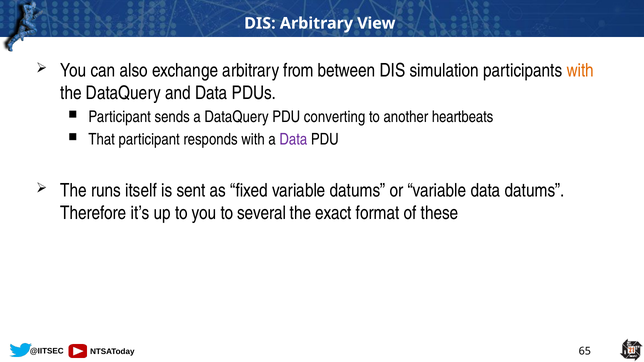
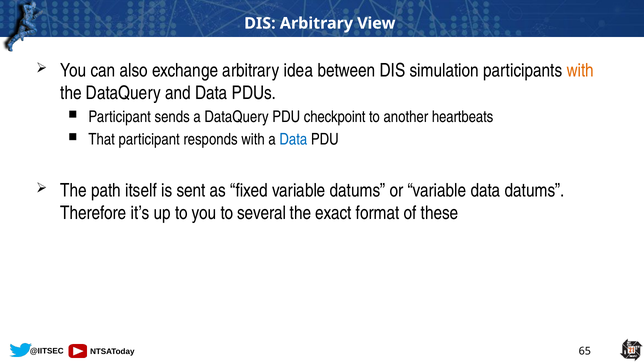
from: from -> idea (298, 71)
converting: converting -> checkpoint (335, 117)
Data colour: purple -> blue (293, 140)
runs: runs -> path (106, 191)
